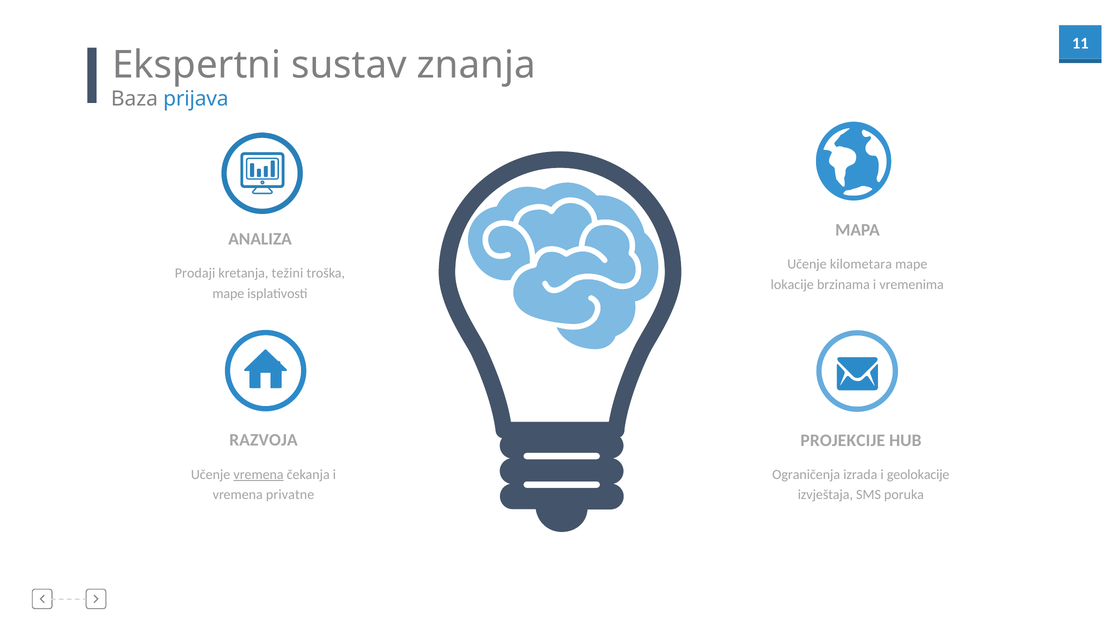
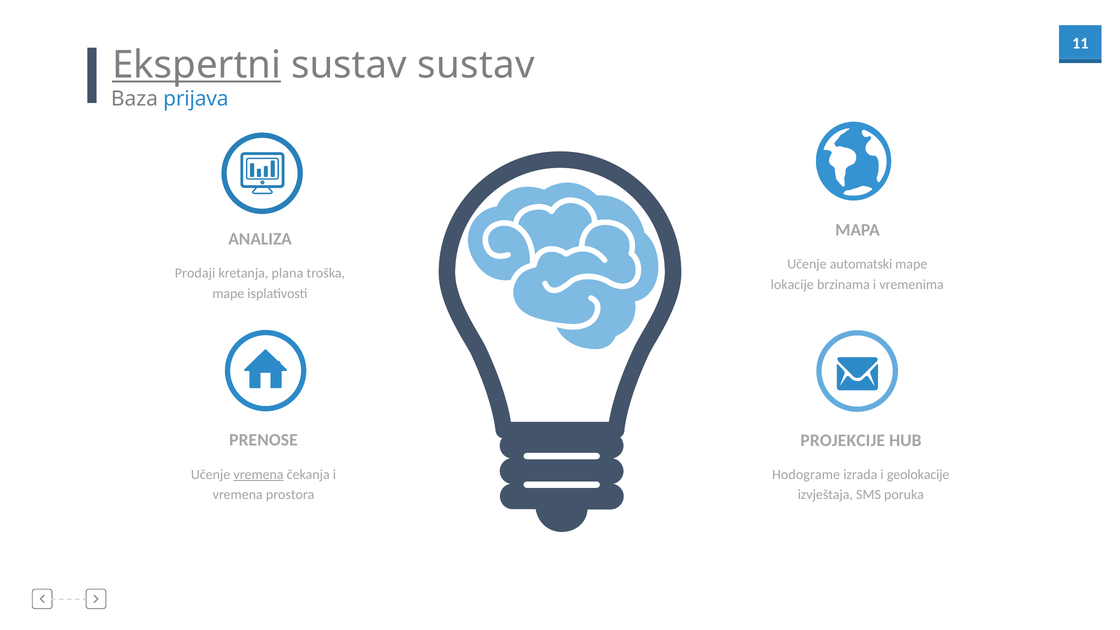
Ekspertni underline: none -> present (197, 65)
sustav znanja: znanja -> sustav (476, 65)
kilometara: kilometara -> automatski (861, 264)
težini: težini -> plana (287, 273)
RAZVOJA: RAZVOJA -> PRENOSE (263, 440)
Ograničenja: Ograničenja -> Hodograme (806, 475)
privatne: privatne -> prostora (290, 495)
